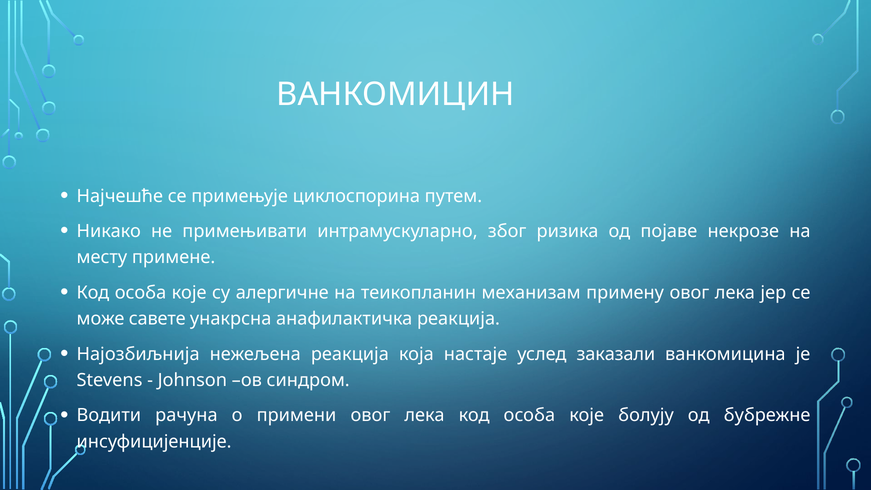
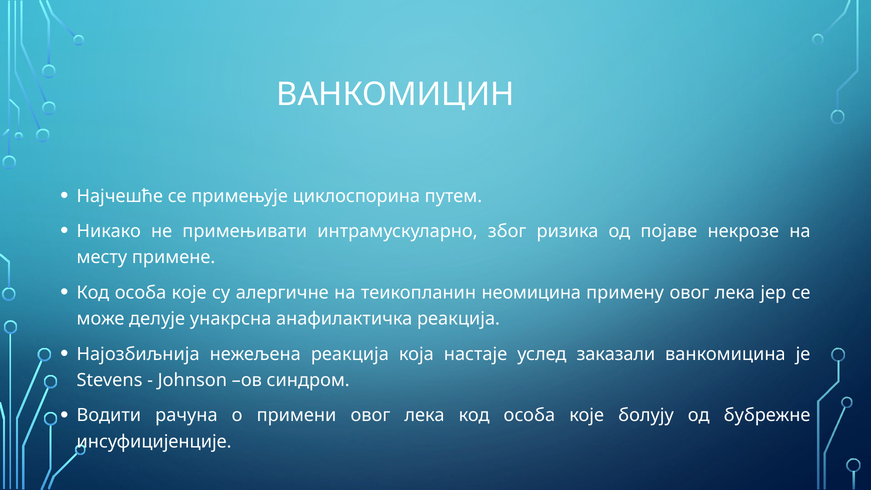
механизам: механизам -> неомицина (531, 293)
савете: савете -> делује (157, 319)
